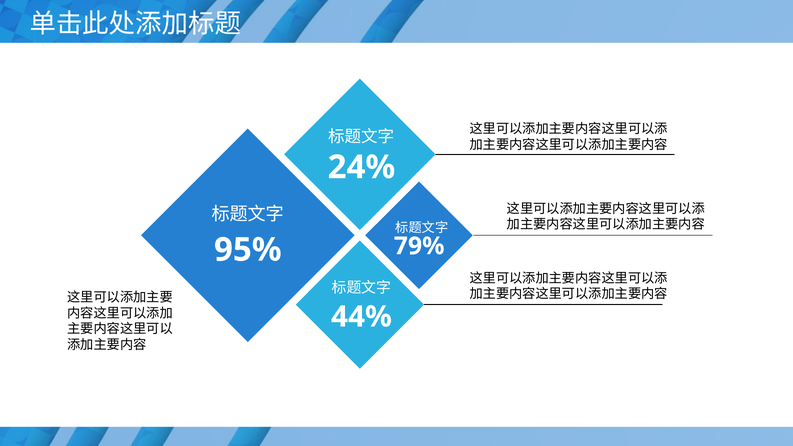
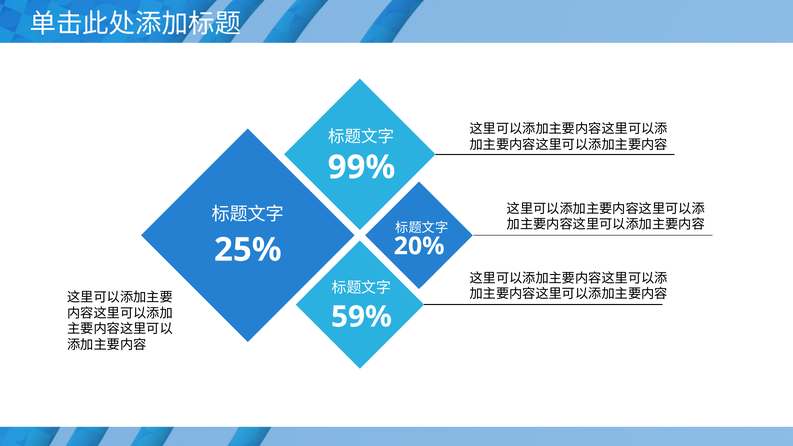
24%: 24% -> 99% (361, 167)
79%: 79% -> 20% (419, 246)
95%: 95% -> 25% (248, 250)
44%: 44% -> 59% (361, 317)
